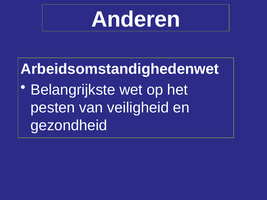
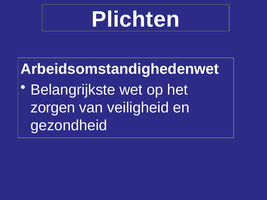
Anderen: Anderen -> Plichten (136, 19)
pesten: pesten -> zorgen (53, 108)
